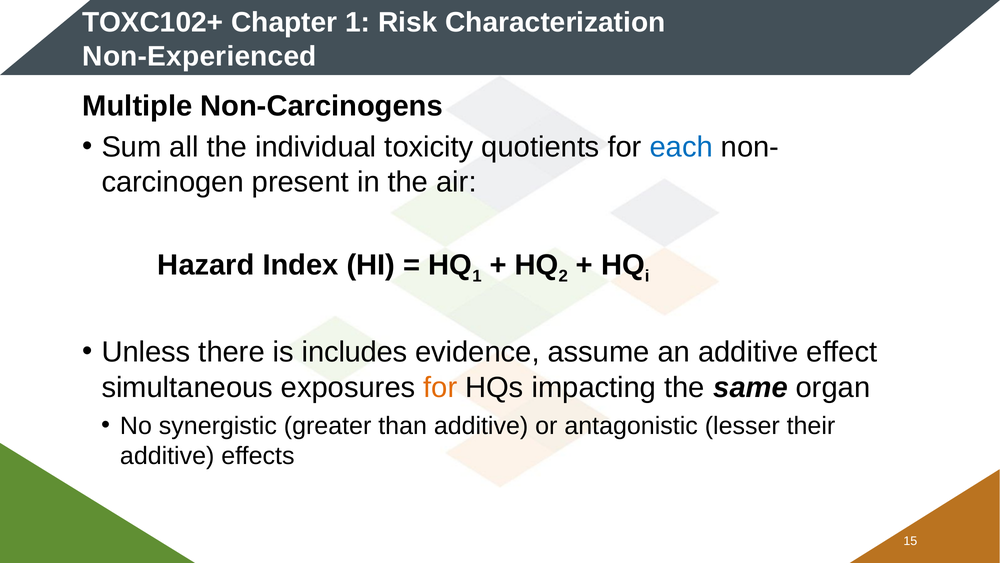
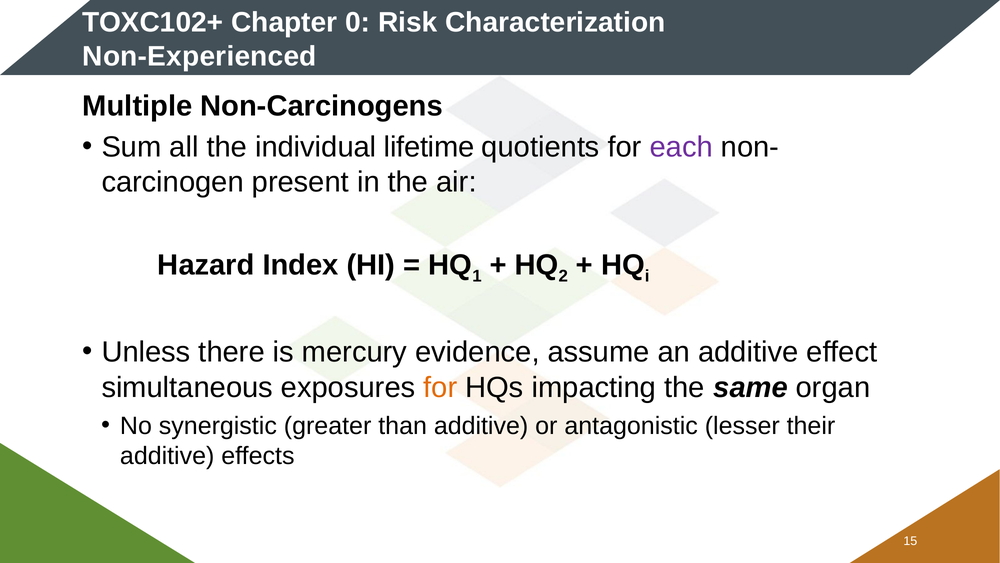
Chapter 1: 1 -> 0 (358, 23)
toxicity: toxicity -> lifetime (429, 147)
each colour: blue -> purple (681, 147)
includes: includes -> mercury (355, 352)
